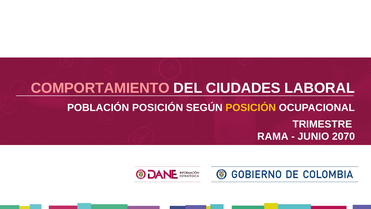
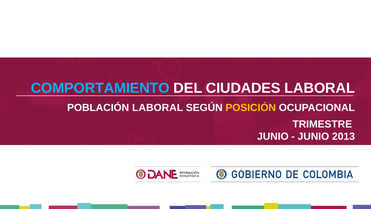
COMPORTAMIENTO colour: pink -> light blue (100, 88)
POBLACIÓN POSICIÓN: POSICIÓN -> LABORAL (158, 108)
RAMA: RAMA -> JUNIO (273, 136)
2070: 2070 -> 2013 (343, 136)
